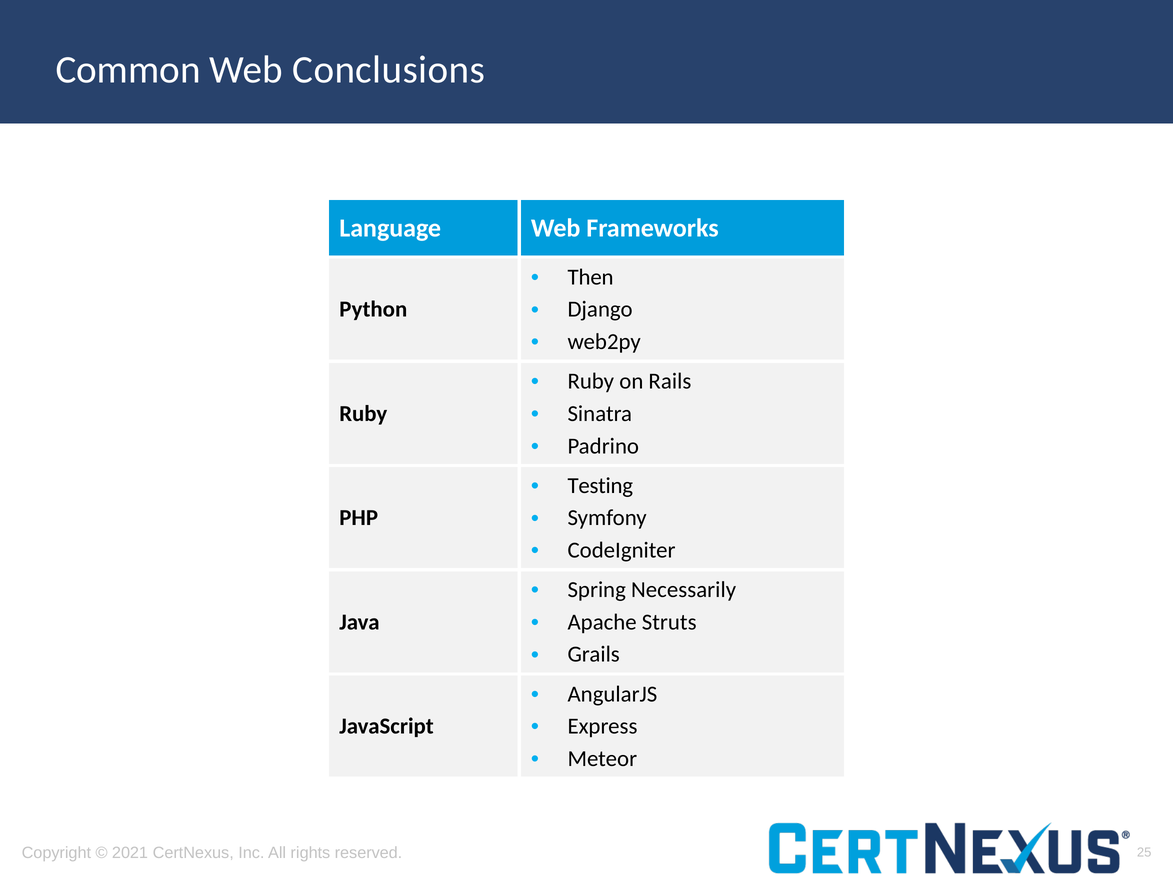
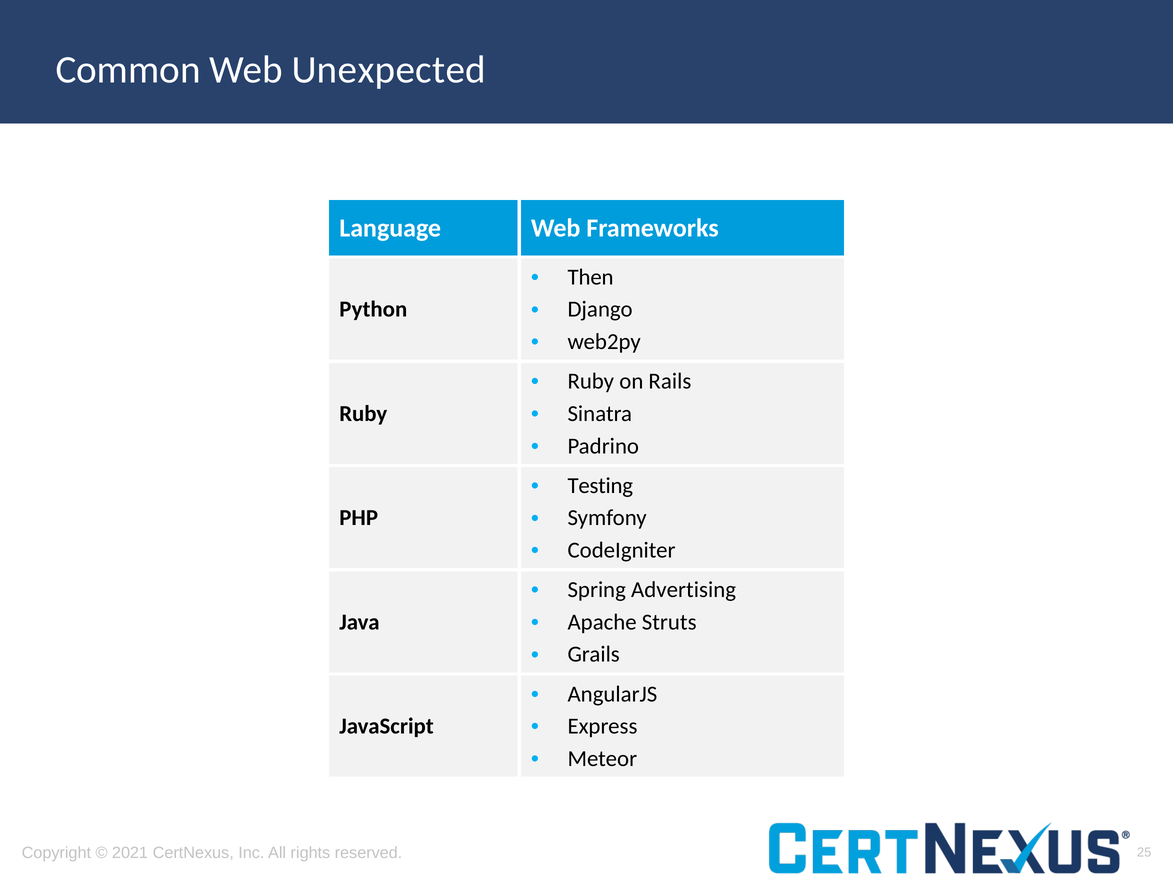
Conclusions: Conclusions -> Unexpected (389, 70)
Necessarily: Necessarily -> Advertising (684, 590)
